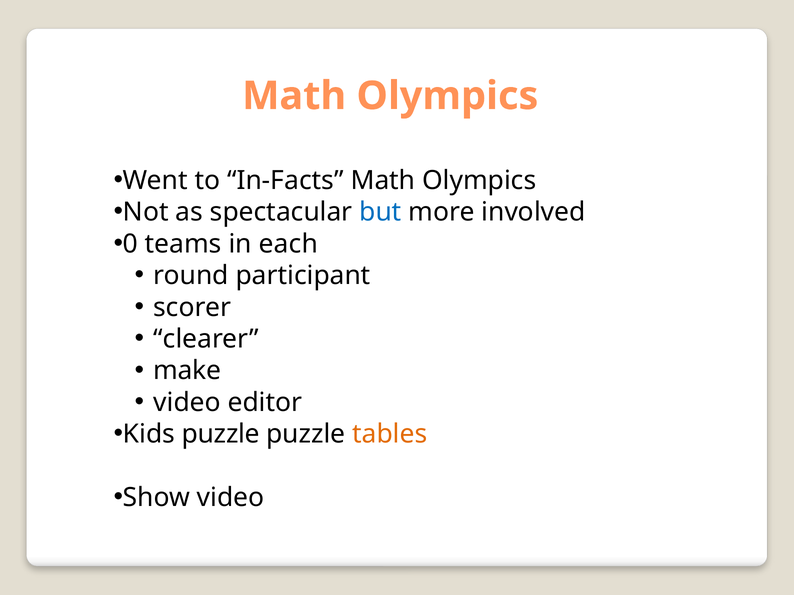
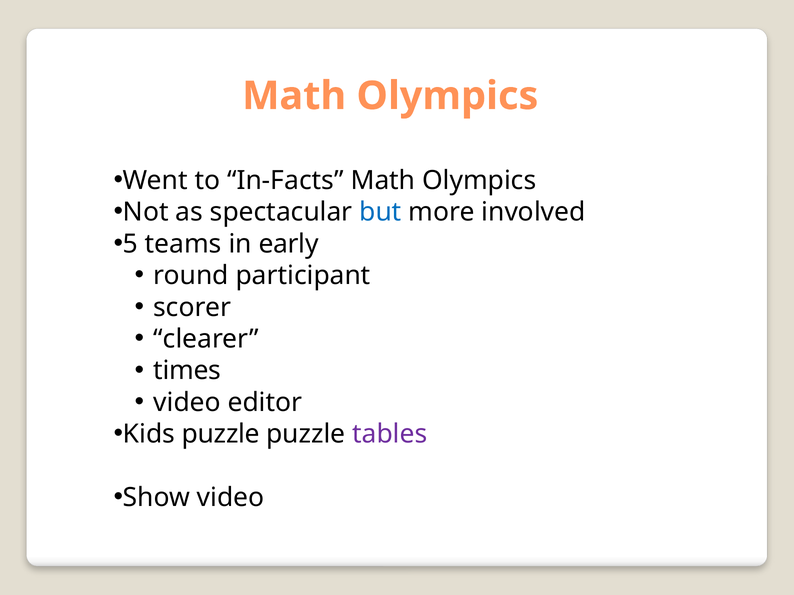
0: 0 -> 5 (130, 244)
each: each -> early (289, 244)
make: make -> times (187, 371)
tables colour: orange -> purple (390, 435)
